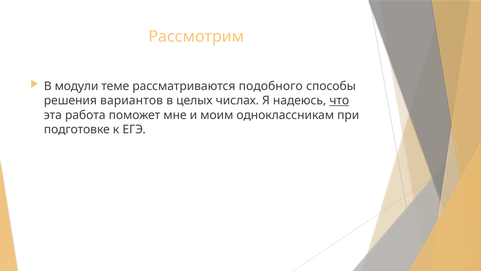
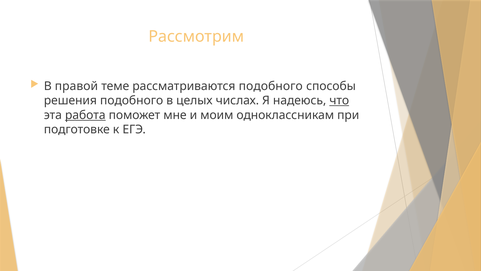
модули: модули -> правой (76, 86)
решения вариантов: вариантов -> подобного (132, 100)
работа underline: none -> present (85, 115)
